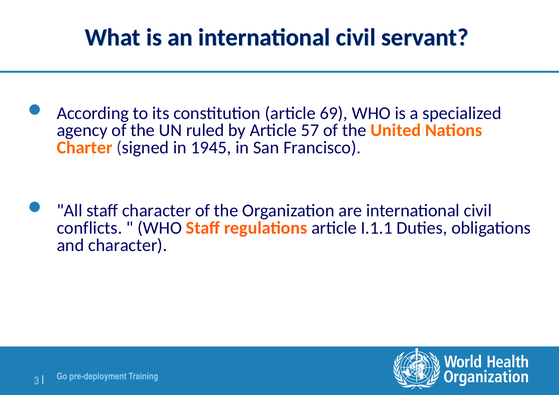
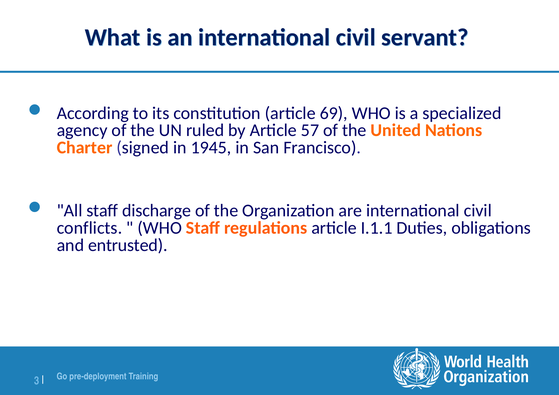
staff character: character -> discharge (157, 211)
and character: character -> entrusted (128, 245)
